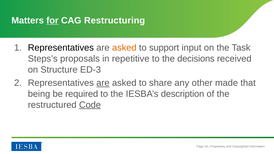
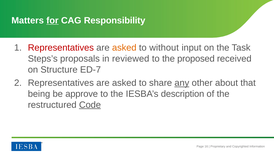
Restructuring: Restructuring -> Responsibility (115, 20)
Representatives colour: black -> red (61, 48)
support: support -> without (164, 48)
repetitive: repetitive -> reviewed (131, 59)
decisions: decisions -> proposed (196, 59)
ED-3: ED-3 -> ED-7 (90, 70)
are underline: present -> none (103, 83)
any underline: none -> present (182, 83)
made: made -> about (227, 83)
required: required -> approve (82, 94)
